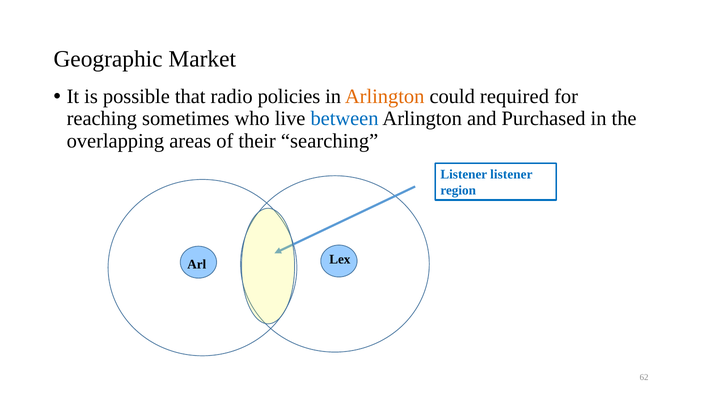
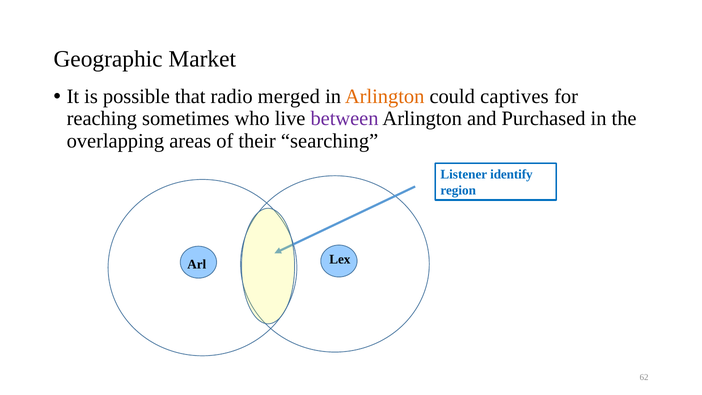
policies: policies -> merged (289, 97)
required: required -> captives (514, 97)
between colour: blue -> purple (345, 119)
Listener listener: listener -> identify (511, 175)
